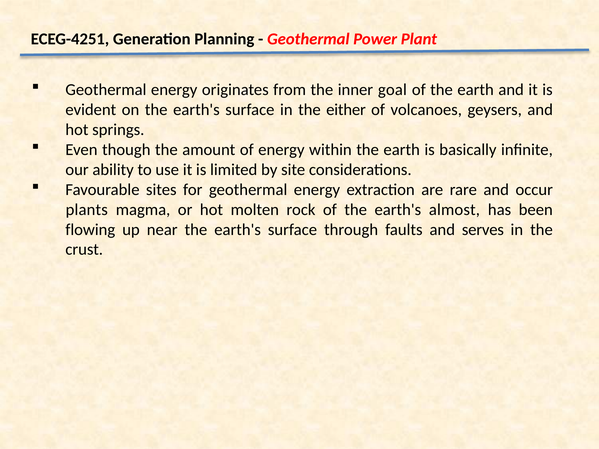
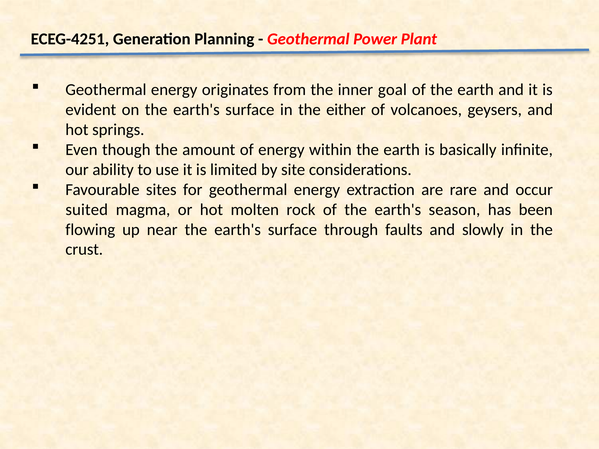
plants: plants -> suited (87, 210)
almost: almost -> season (454, 210)
serves: serves -> slowly (483, 230)
